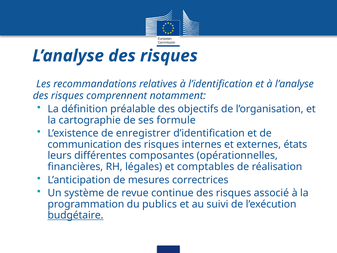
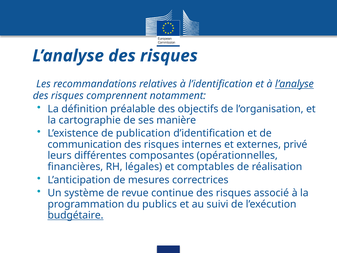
l’analyse underline: none -> present (294, 84)
formule: formule -> manière (176, 120)
enregistrer: enregistrer -> publication (143, 133)
états: états -> privé (295, 144)
